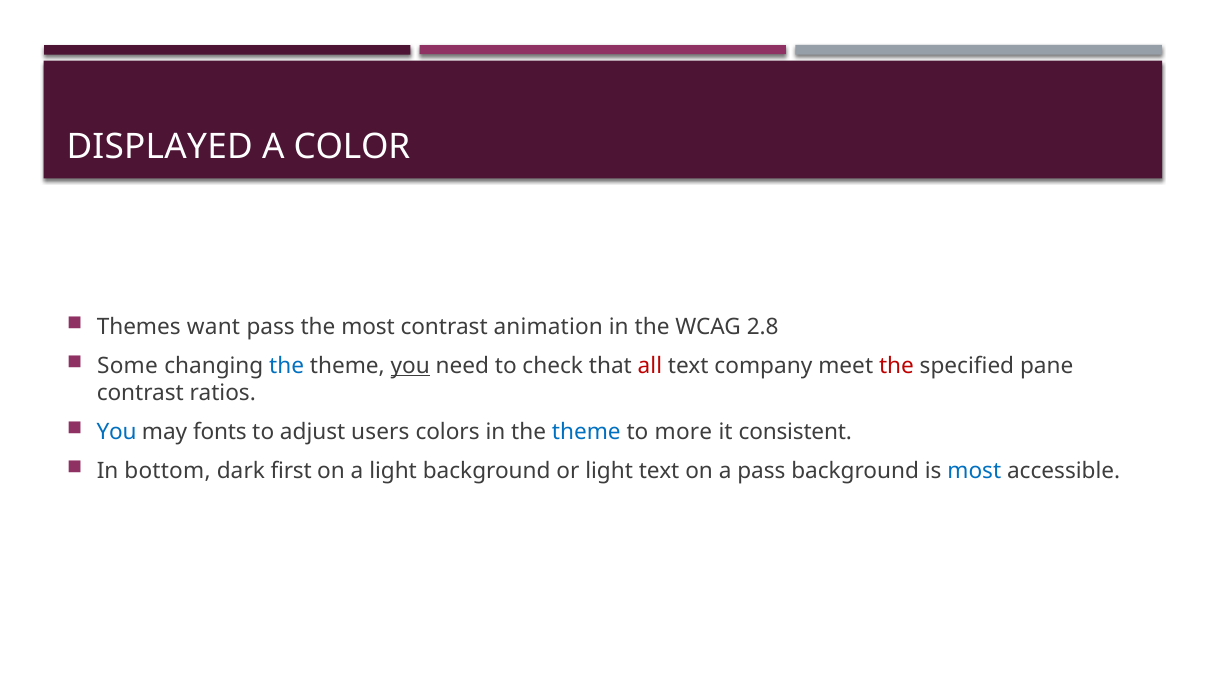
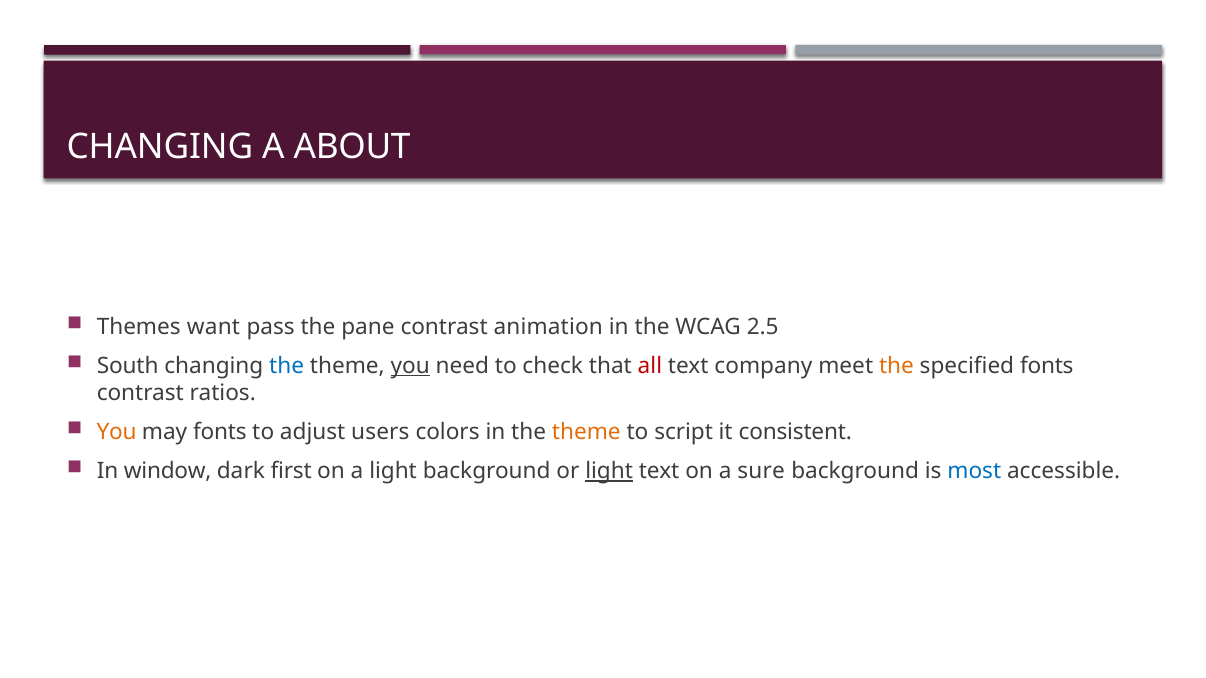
DISPLAYED: DISPLAYED -> CHANGING (160, 146)
COLOR: COLOR -> ABOUT (352, 146)
the most: most -> pane (368, 327)
2.8: 2.8 -> 2.5 (763, 327)
Some: Some -> South (128, 366)
the colour: red -> orange (896, 366)
specified pane: pane -> fonts (1047, 366)
You colour: blue -> orange (117, 432)
theme colour: blue -> orange (586, 432)
more: more -> script (684, 432)
bottom: bottom -> window (168, 472)
light underline: none -> present (609, 472)
a pass: pass -> sure (761, 472)
